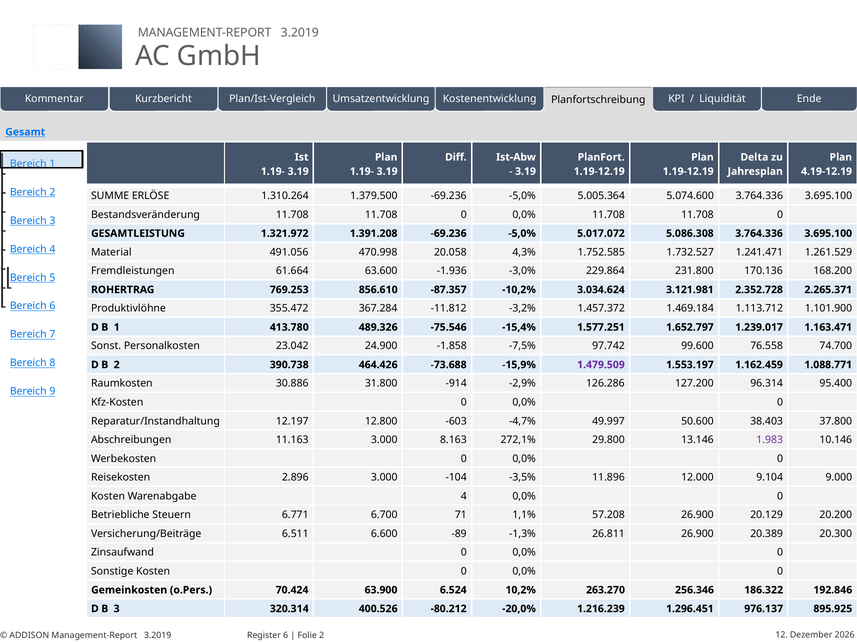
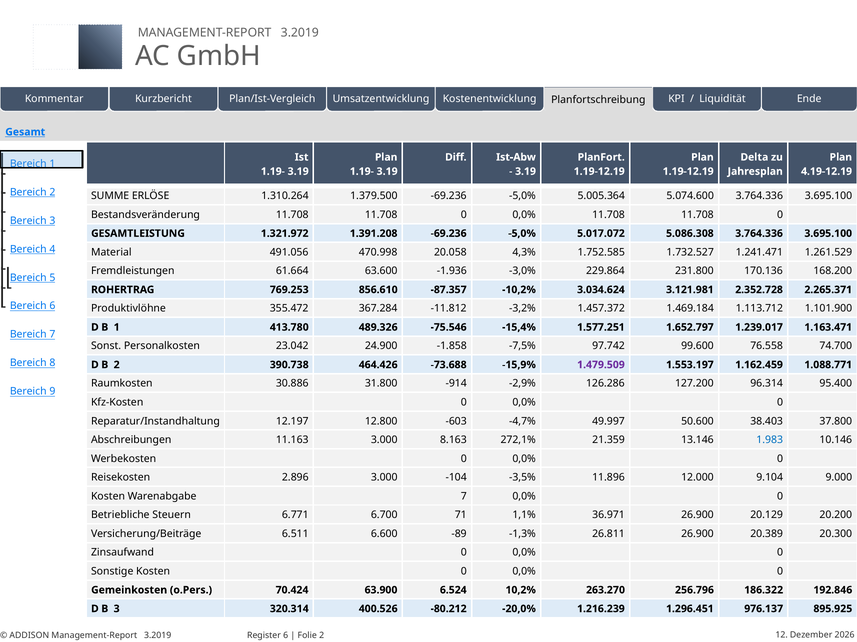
29.800: 29.800 -> 21.359 (608, 440)
1.983 colour: purple -> blue (770, 440)
Warenabgabe 4: 4 -> 7 (464, 496)
57.208: 57.208 -> 36.971 (608, 515)
256.346: 256.346 -> 256.796 (694, 590)
